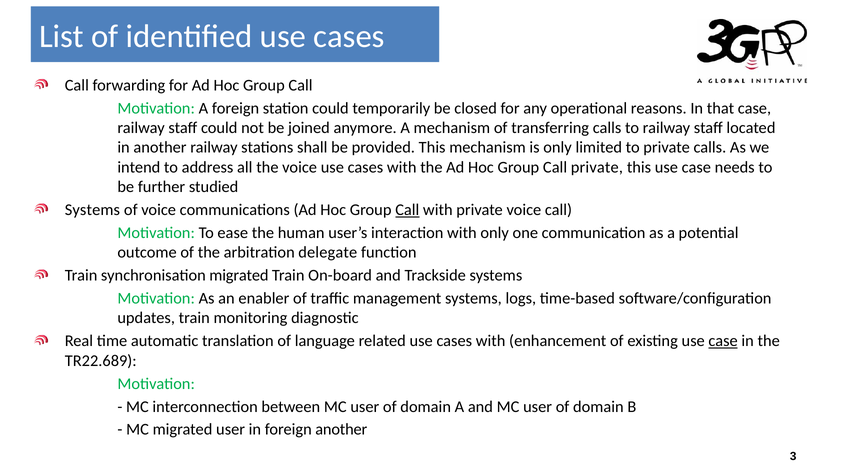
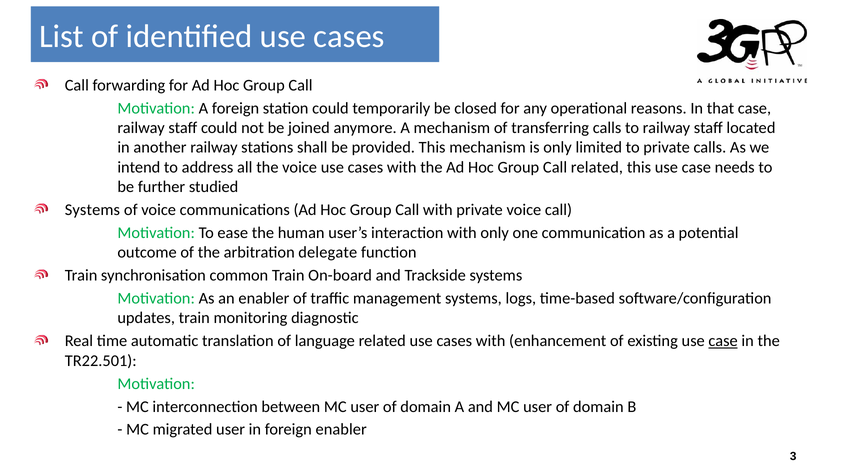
Call private: private -> related (597, 167)
Call underline: present -> none (407, 210)
synchronisation migrated: migrated -> common (239, 275)
TR22.689: TR22.689 -> TR22.501 (101, 360)
foreign another: another -> enabler (341, 429)
